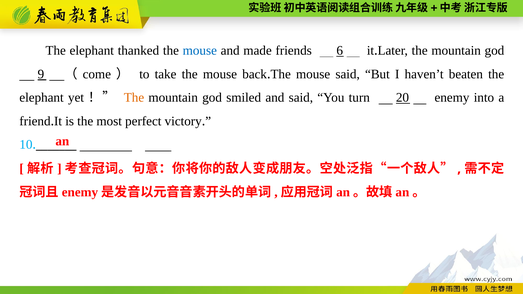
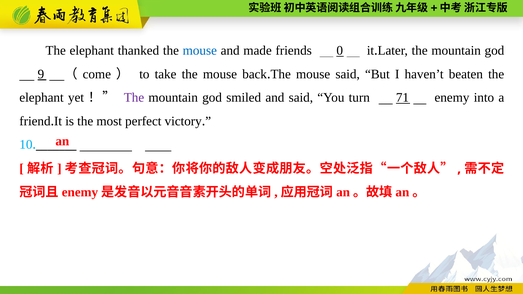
6: 6 -> 0 (340, 51)
The colour: orange -> purple (134, 98)
20: 20 -> 71 (402, 98)
